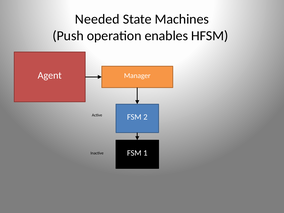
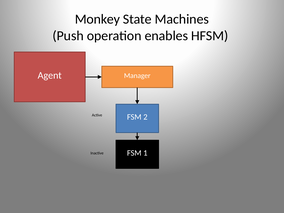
Needed: Needed -> Monkey (97, 19)
